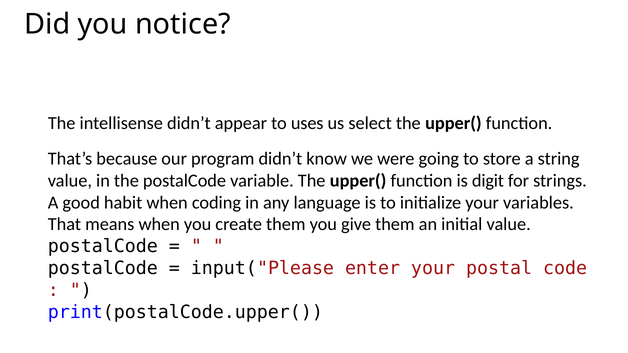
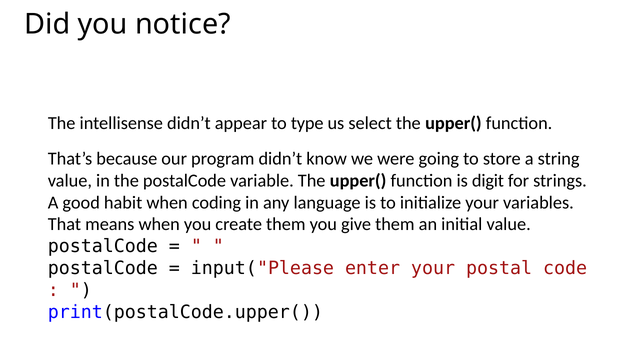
uses: uses -> type (307, 123)
